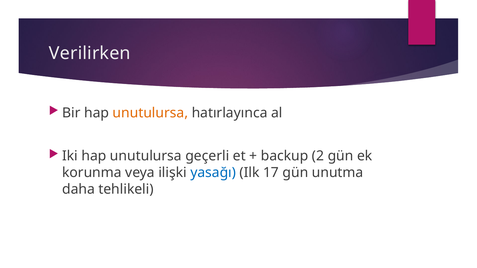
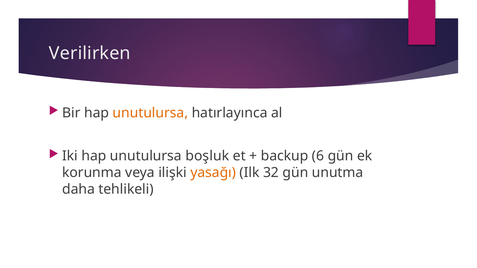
geçerli: geçerli -> boşluk (207, 156)
2: 2 -> 6 (318, 156)
yasağı colour: blue -> orange (213, 173)
17: 17 -> 32 (271, 173)
